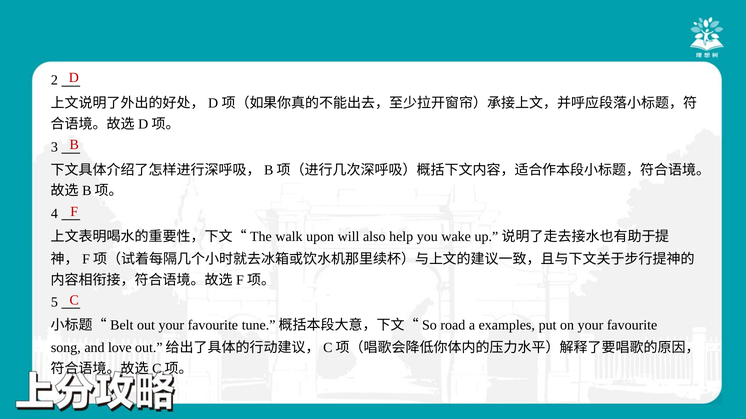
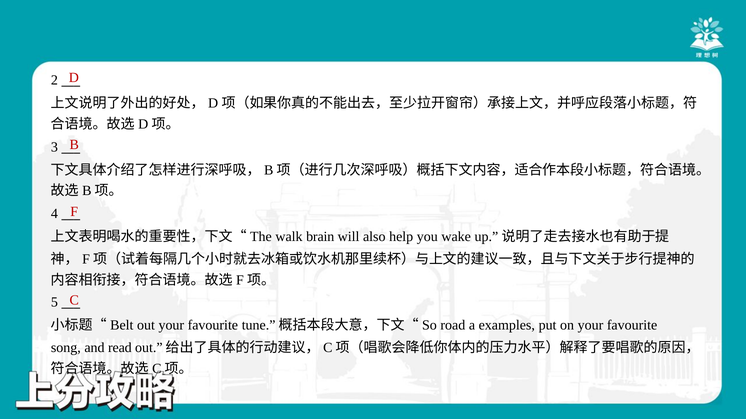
upon: upon -> brain (320, 237)
love: love -> read (120, 348)
